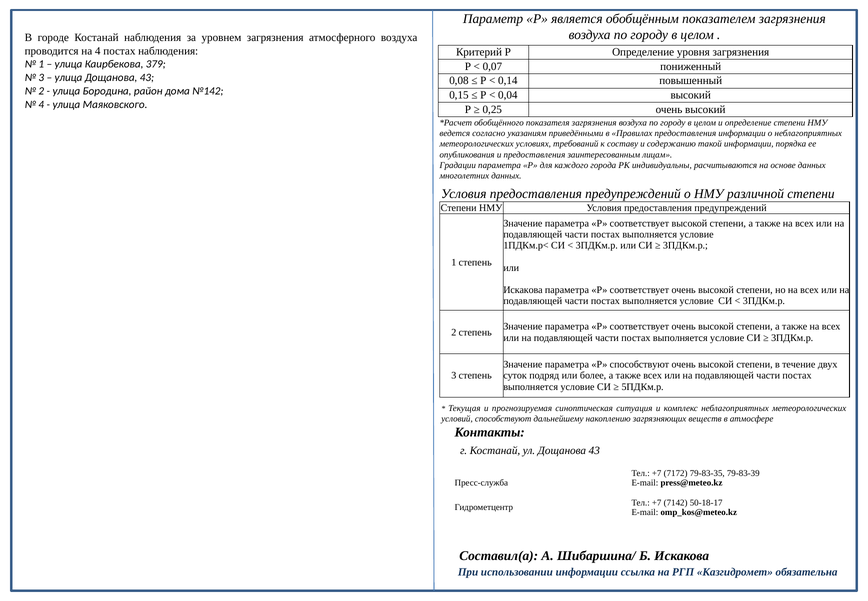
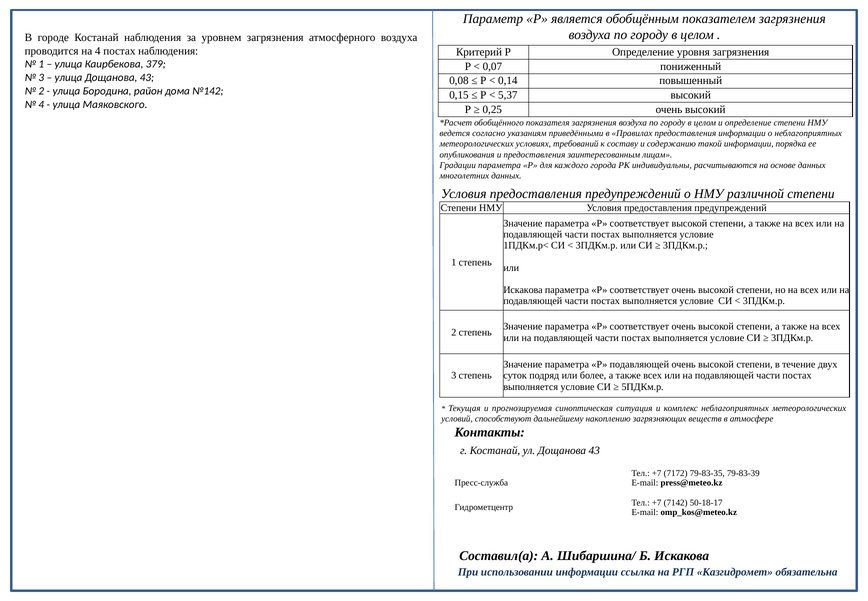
0,04: 0,04 -> 5,37 (508, 95)
Р способствуют: способствуют -> подавляющей (639, 364)
